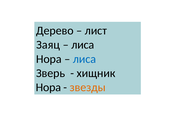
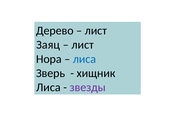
лиса: лиса -> лист (83, 45)
Нора: Нора -> Лиса (48, 88)
звезды colour: orange -> purple (88, 88)
